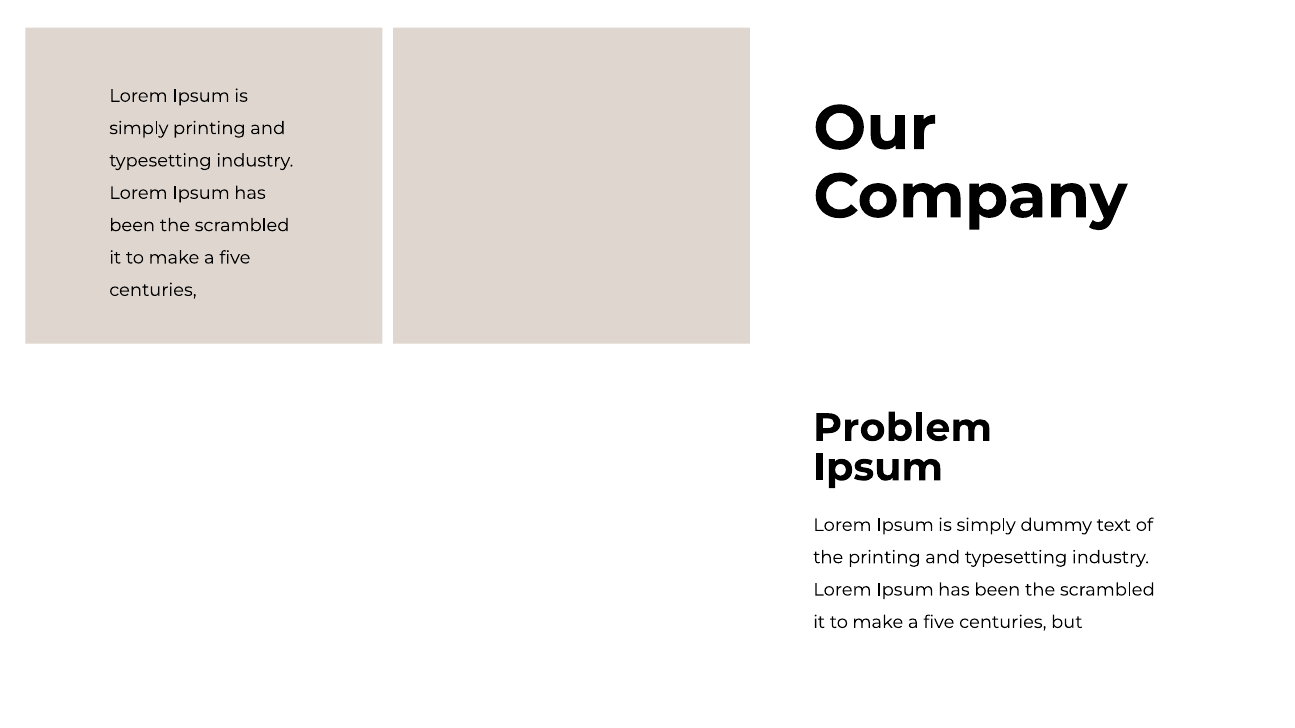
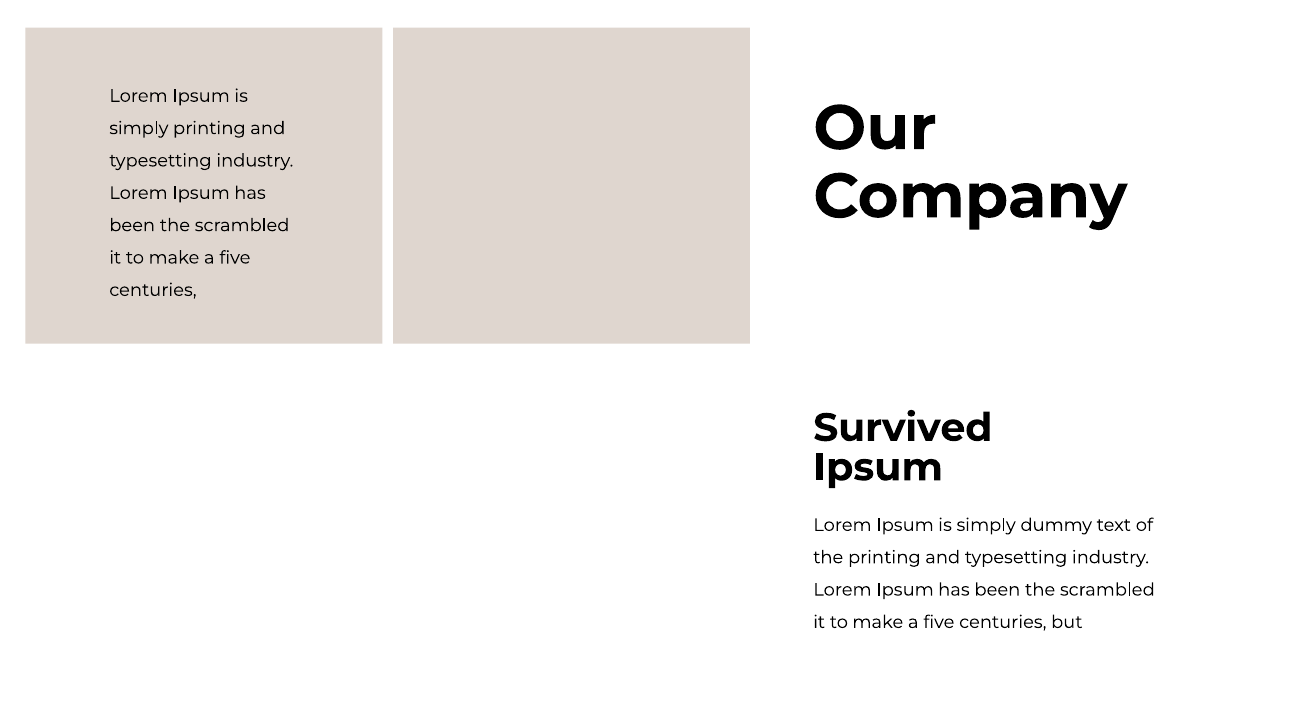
Problem: Problem -> Survived (903, 428)
